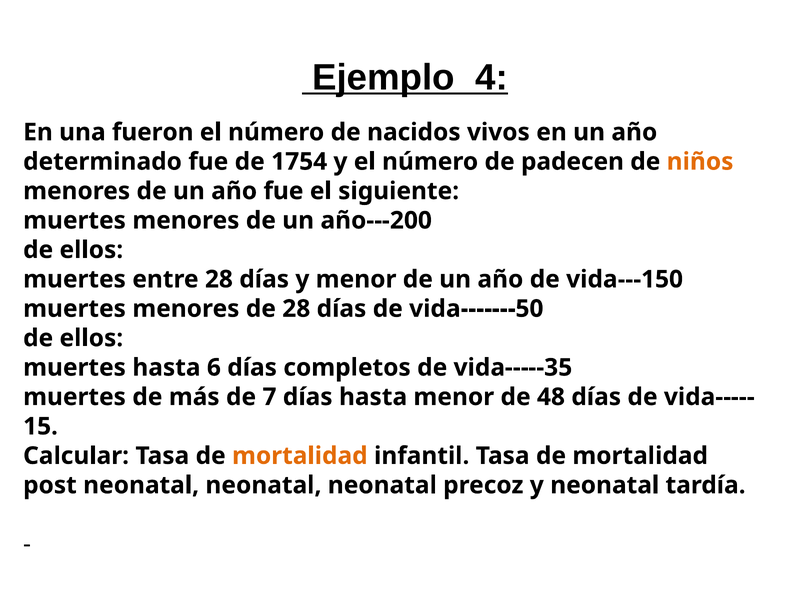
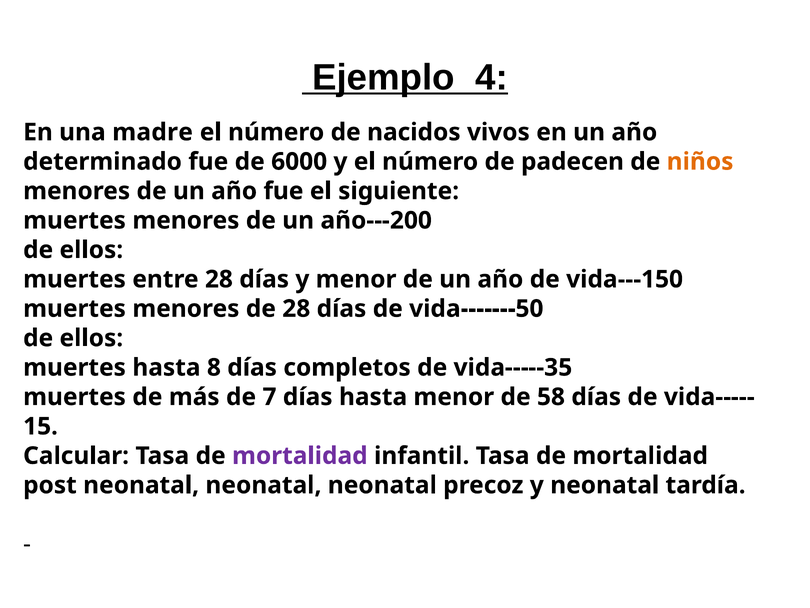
fueron: fueron -> madre (153, 132)
1754: 1754 -> 6000 (299, 161)
6: 6 -> 8 (214, 367)
48: 48 -> 58 (551, 397)
mortalidad colour: orange -> purple (300, 455)
